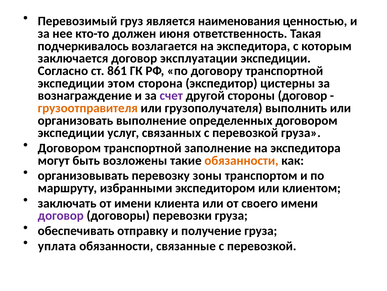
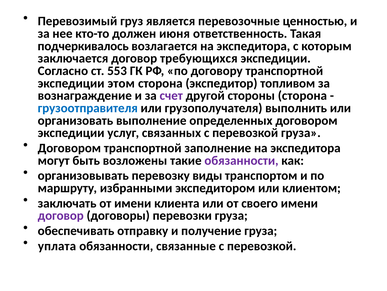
наименования: наименования -> перевозочные (239, 21)
эксплуатации: эксплуатации -> требующихся (199, 58)
861: 861 -> 553 (117, 71)
цистерны: цистерны -> топливом (288, 83)
стороны договор: договор -> сторона (302, 95)
грузоотправителя colour: orange -> blue (88, 108)
обязанности colour: orange -> purple (241, 160)
зоны: зоны -> виды (207, 175)
